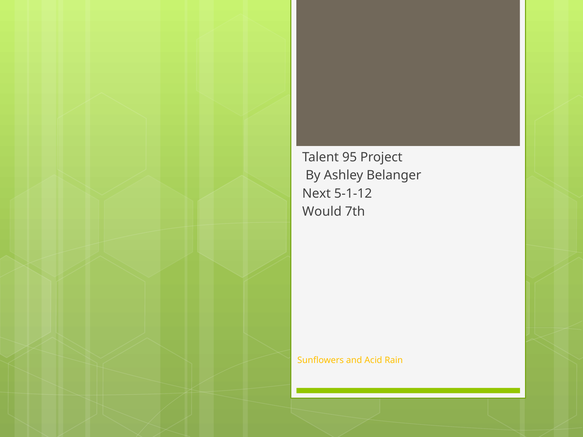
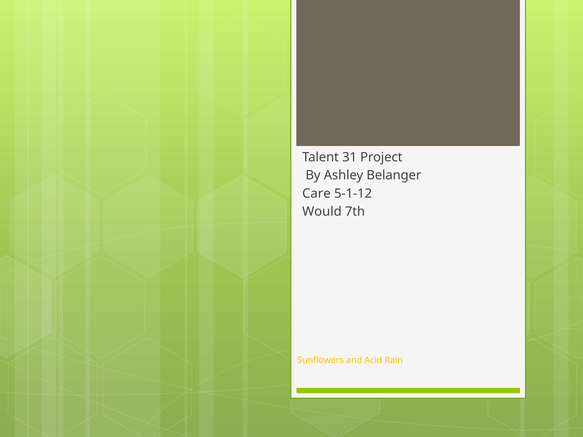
95: 95 -> 31 (350, 157)
Next: Next -> Care (316, 194)
